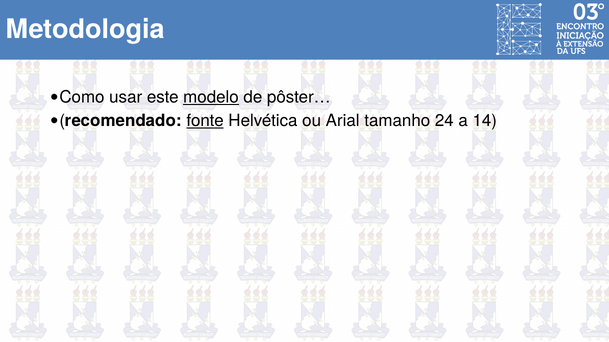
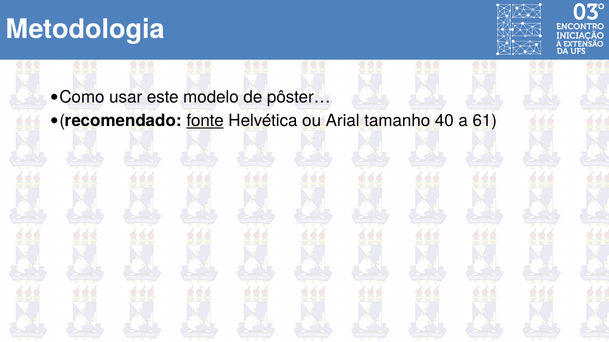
modelo underline: present -> none (211, 97)
24: 24 -> 40 (444, 121)
14: 14 -> 61 (485, 121)
